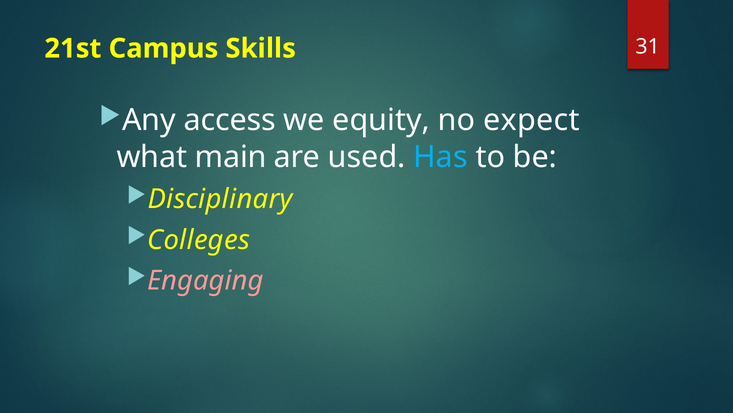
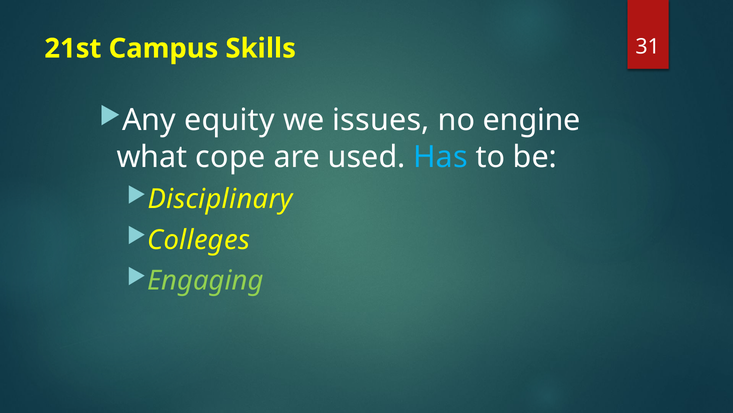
access: access -> equity (229, 120)
equity: equity -> issues (381, 120)
expect: expect -> engine (532, 120)
main: main -> cope (230, 157)
Engaging colour: pink -> light green (205, 280)
